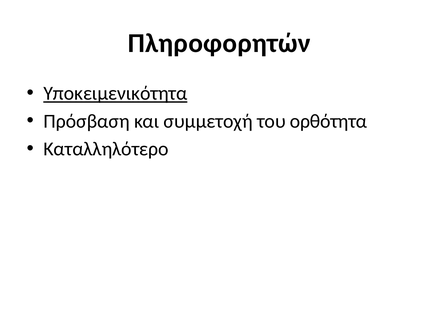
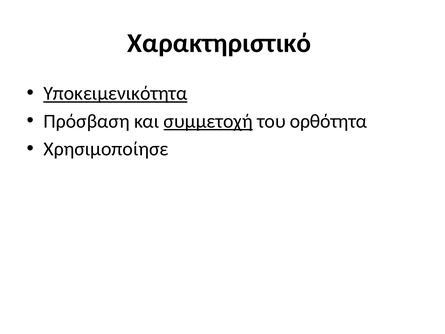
Πληροφορητών: Πληροφορητών -> Χαρακτηριστικό (219, 43)
συμμετοχή underline: none -> present (208, 121)
Καταλληλότερο: Καταλληλότερο -> Χρησιμοποίησε (106, 149)
